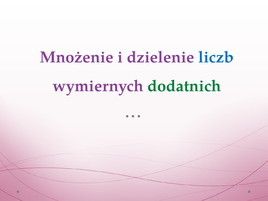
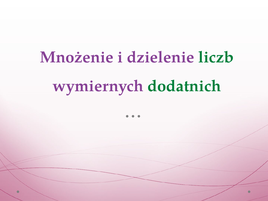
liczb colour: blue -> green (216, 57)
